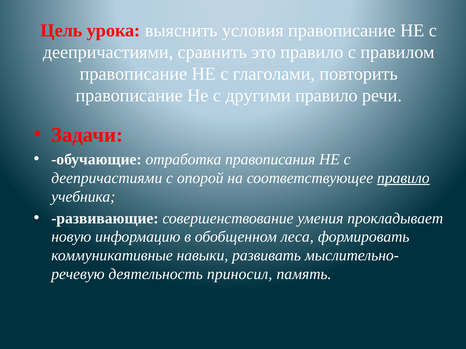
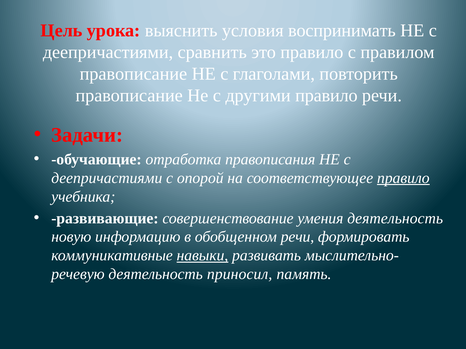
условия правописание: правописание -> воспринимать (342, 31)
умения прокладывает: прокладывает -> деятельность (395, 219)
обобщенном леса: леса -> речи (297, 237)
навыки underline: none -> present (202, 256)
